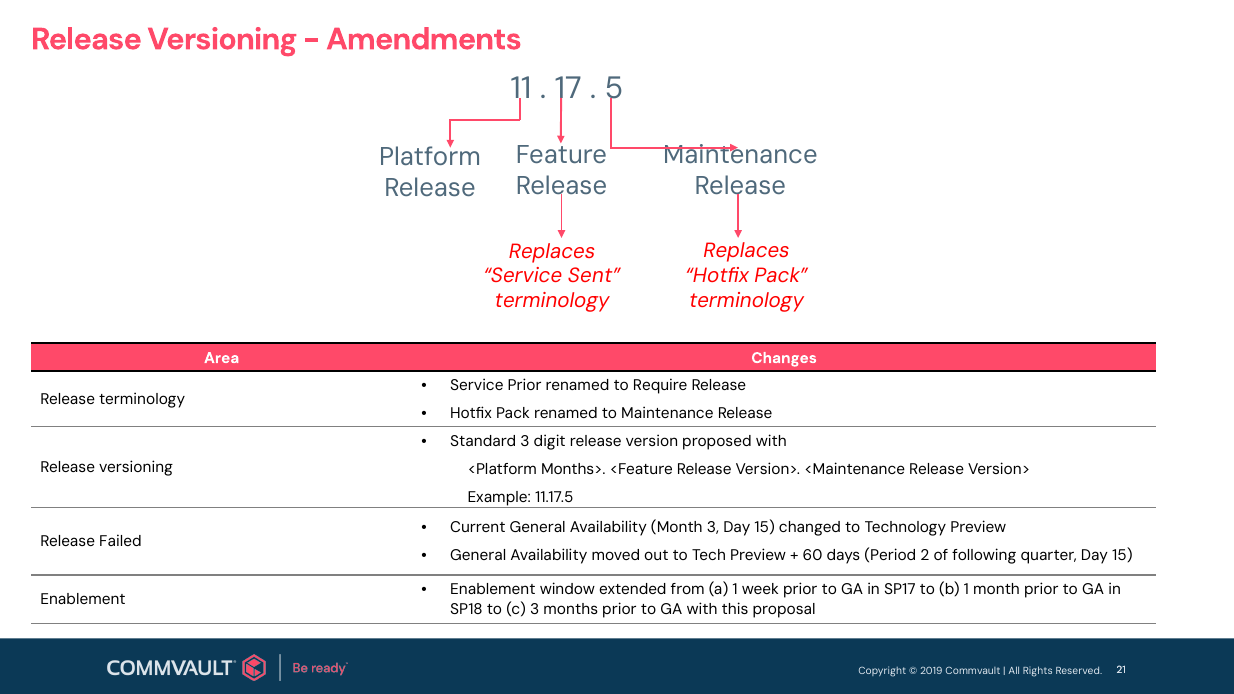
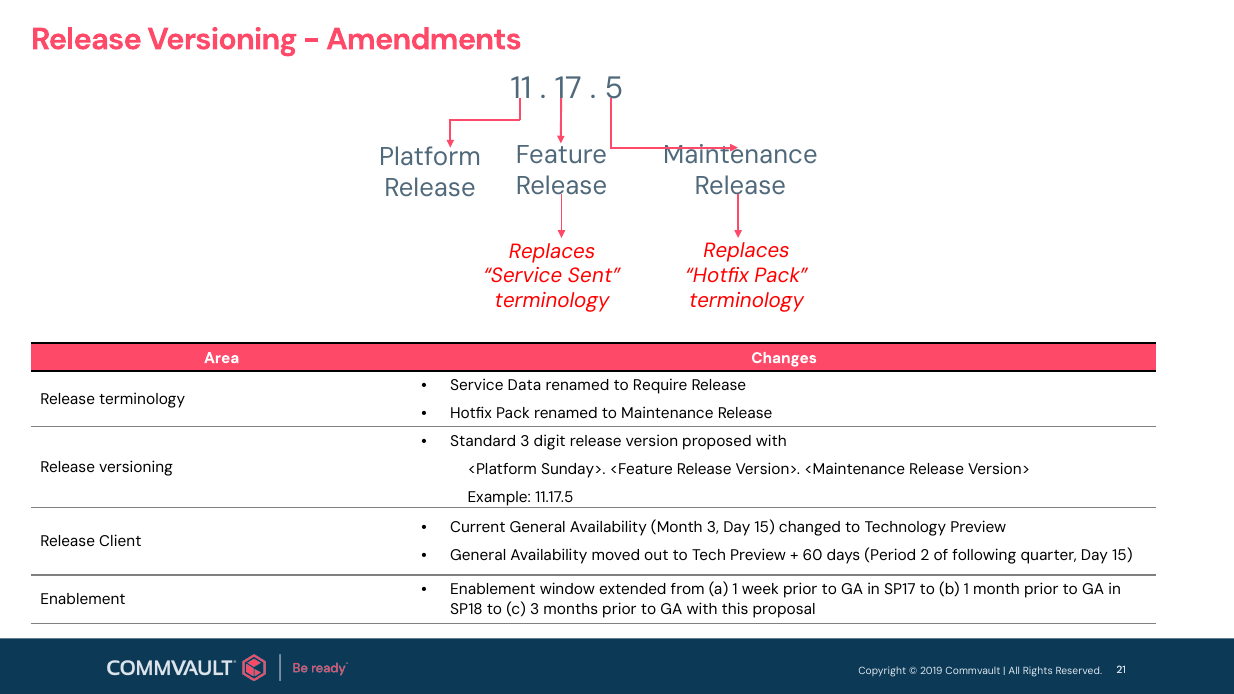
Service Prior: Prior -> Data (525, 386)
Months>: Months> -> Sunday> (573, 469)
Failed: Failed -> Client (120, 541)
